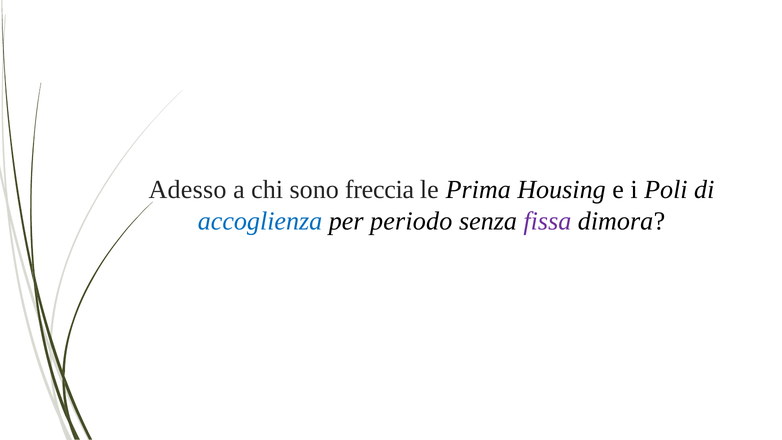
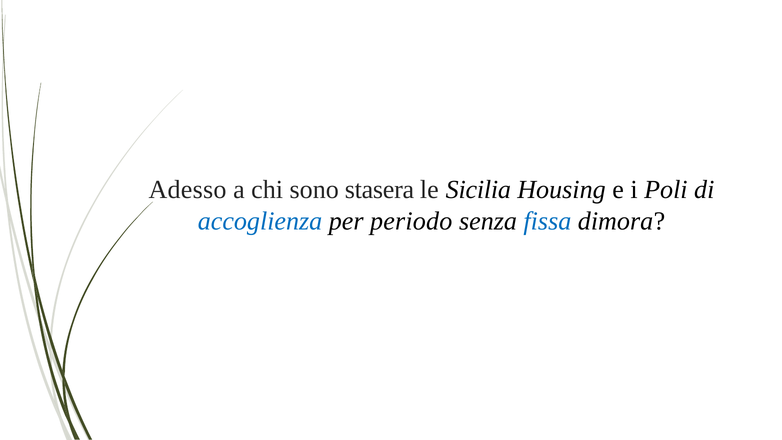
freccia: freccia -> stasera (379, 190)
Prima: Prima -> Sicilia (478, 190)
fissa colour: purple -> blue (547, 221)
